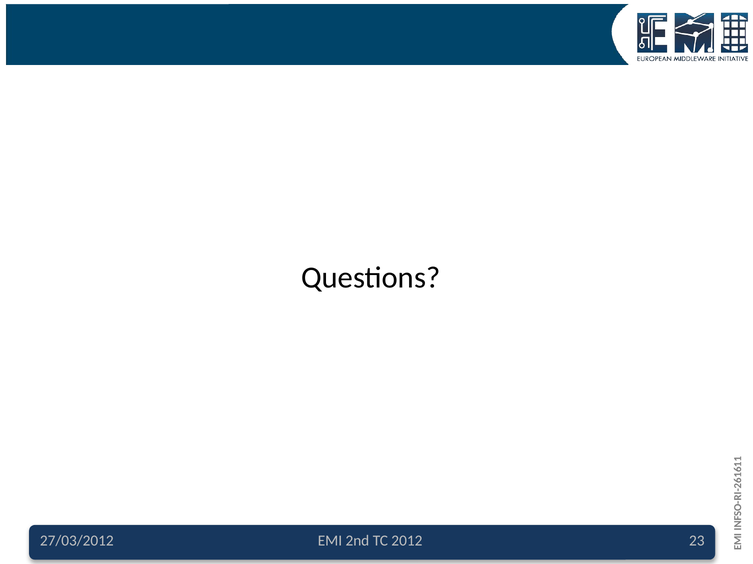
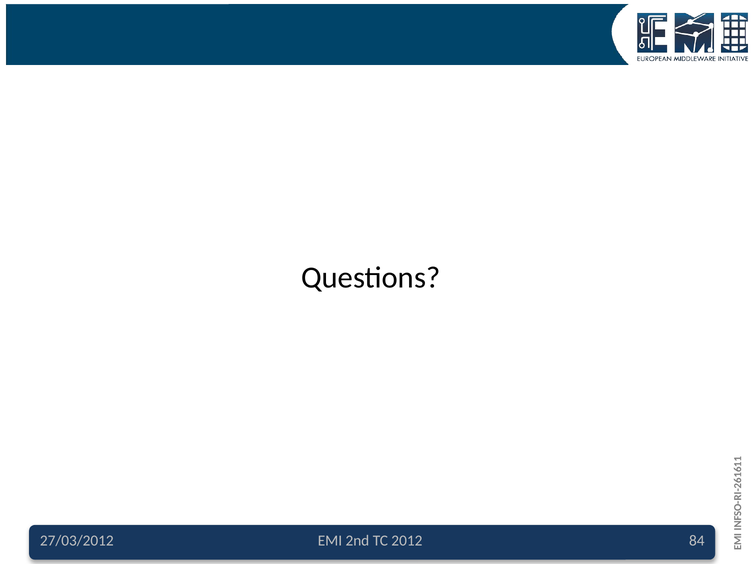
23: 23 -> 84 (697, 541)
